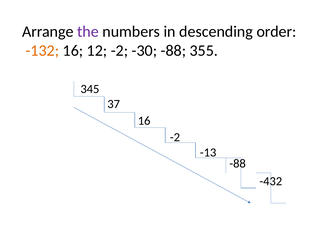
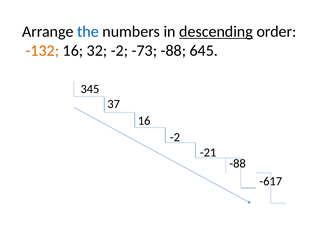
the colour: purple -> blue (88, 31)
descending underline: none -> present (216, 31)
12: 12 -> 32 (97, 51)
-30: -30 -> -73 (144, 51)
355: 355 -> 645 (204, 51)
-13: -13 -> -21 (208, 153)
-432: -432 -> -617 (271, 181)
